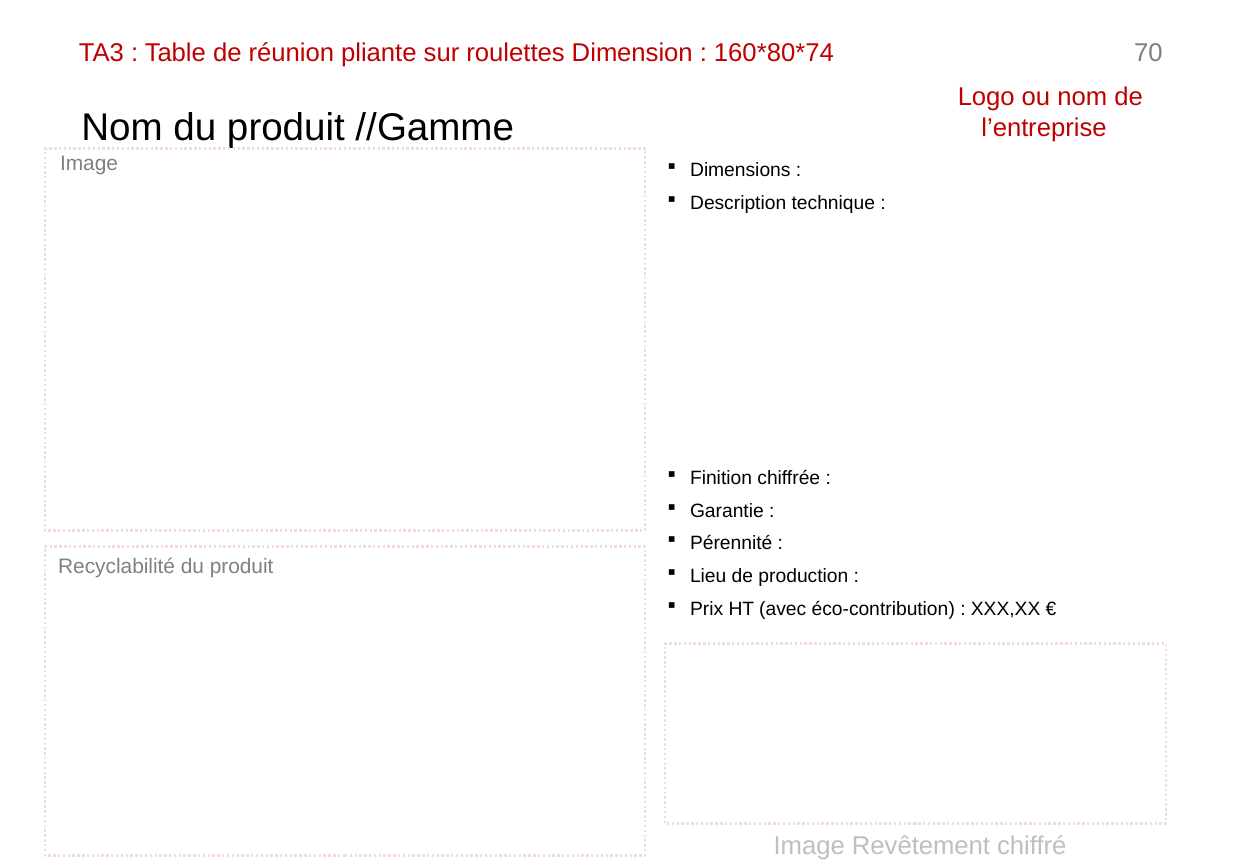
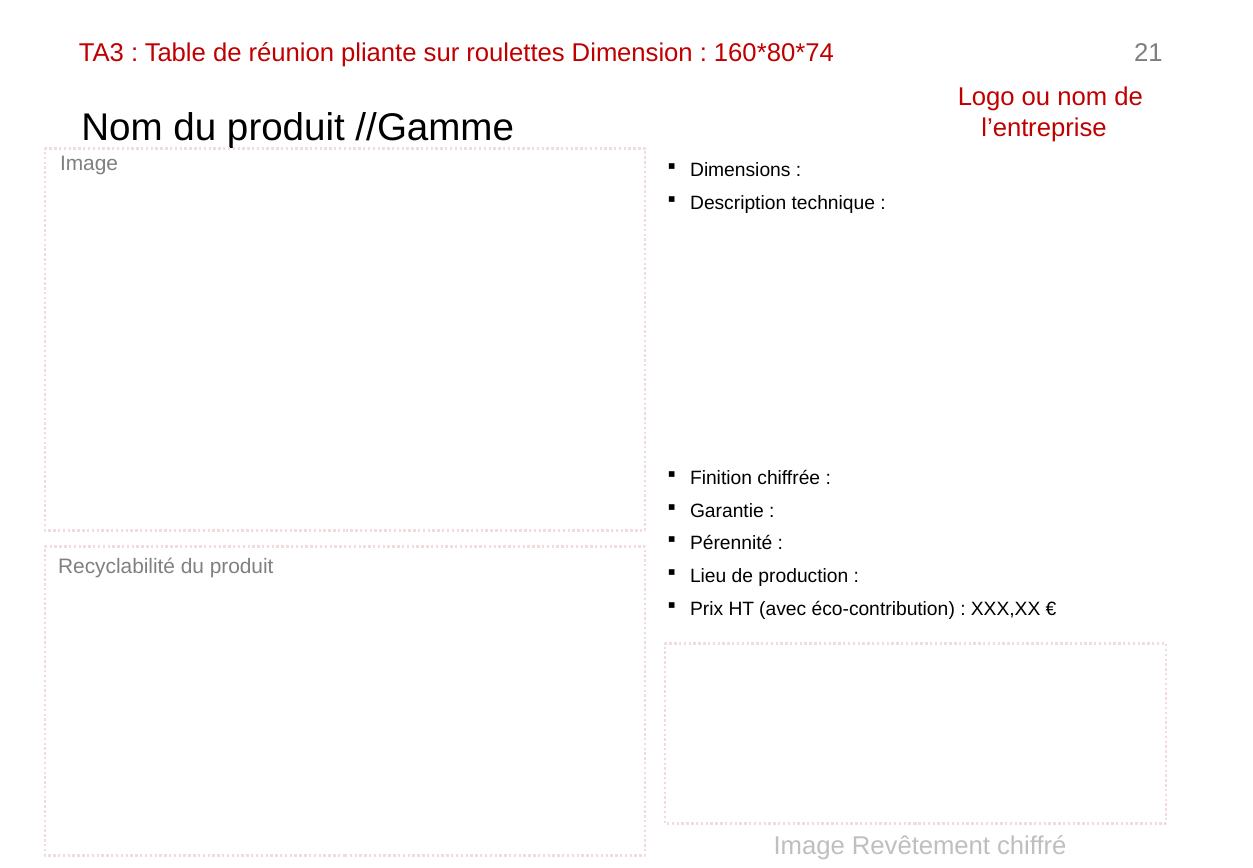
70: 70 -> 21 (1148, 53)
